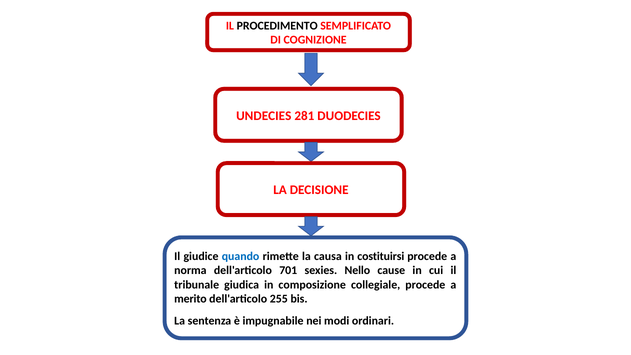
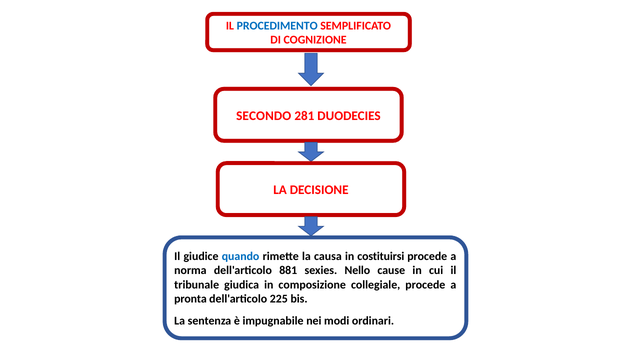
PROCEDIMENTO colour: black -> blue (277, 26)
UNDECIES: UNDECIES -> SECONDO (264, 116)
701: 701 -> 881 (288, 270)
merito: merito -> pronta (190, 299)
255: 255 -> 225 (279, 299)
